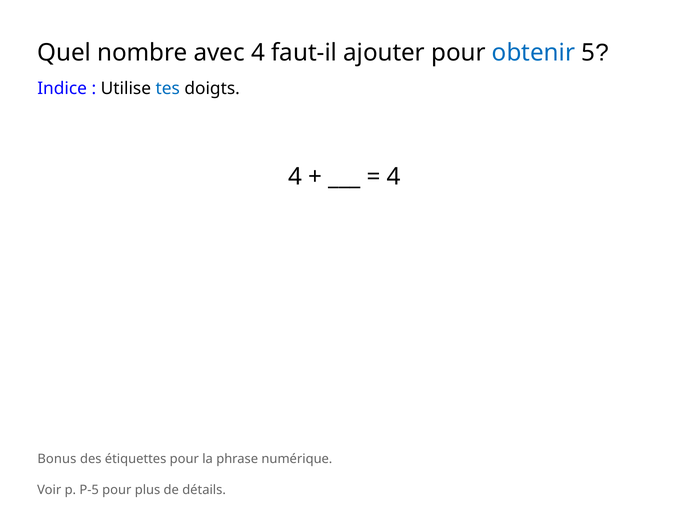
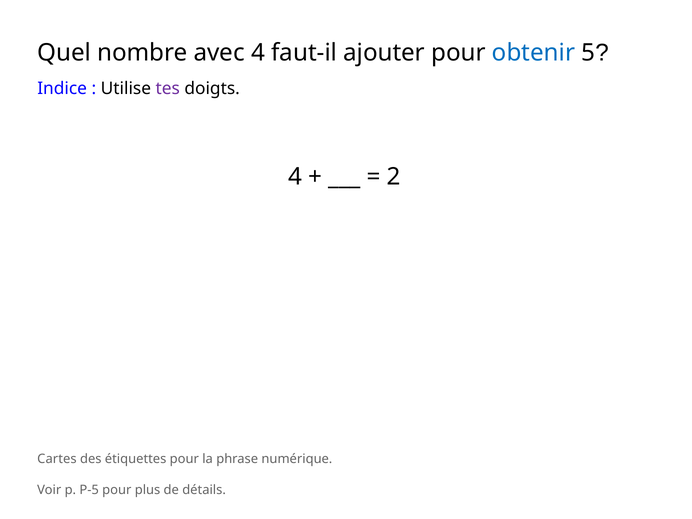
tes colour: blue -> purple (168, 89)
4: 4 -> 2 (394, 177)
Bonus: Bonus -> Cartes (57, 459)
